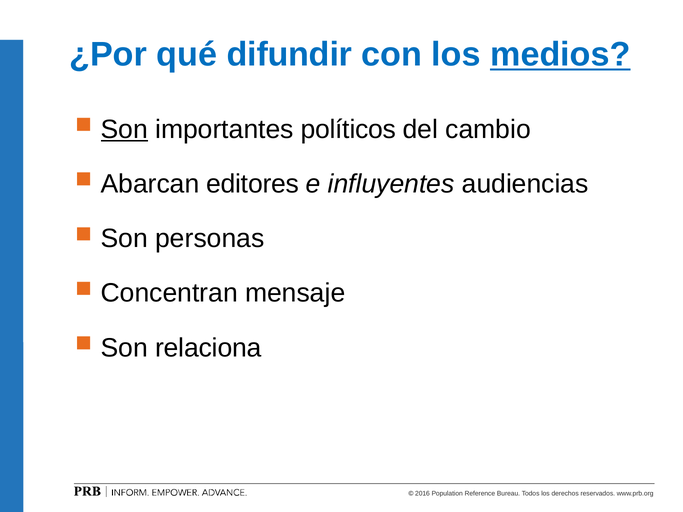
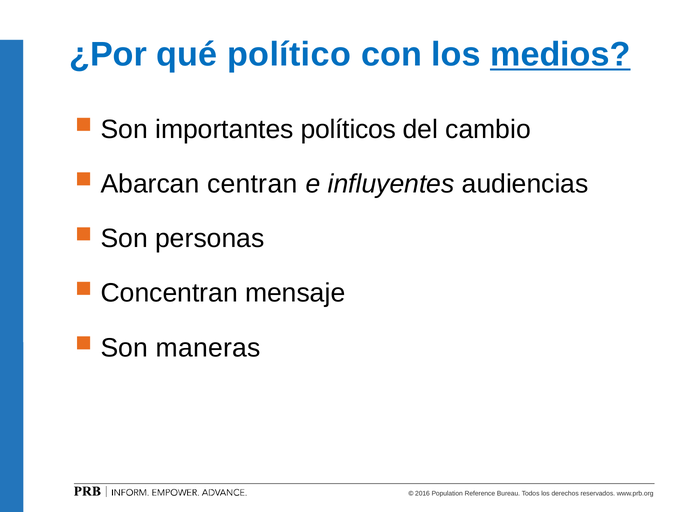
difundir: difundir -> político (289, 55)
Son underline: present -> none (124, 129)
editores: editores -> centran (252, 184)
relaciona: relaciona -> maneras (208, 348)
